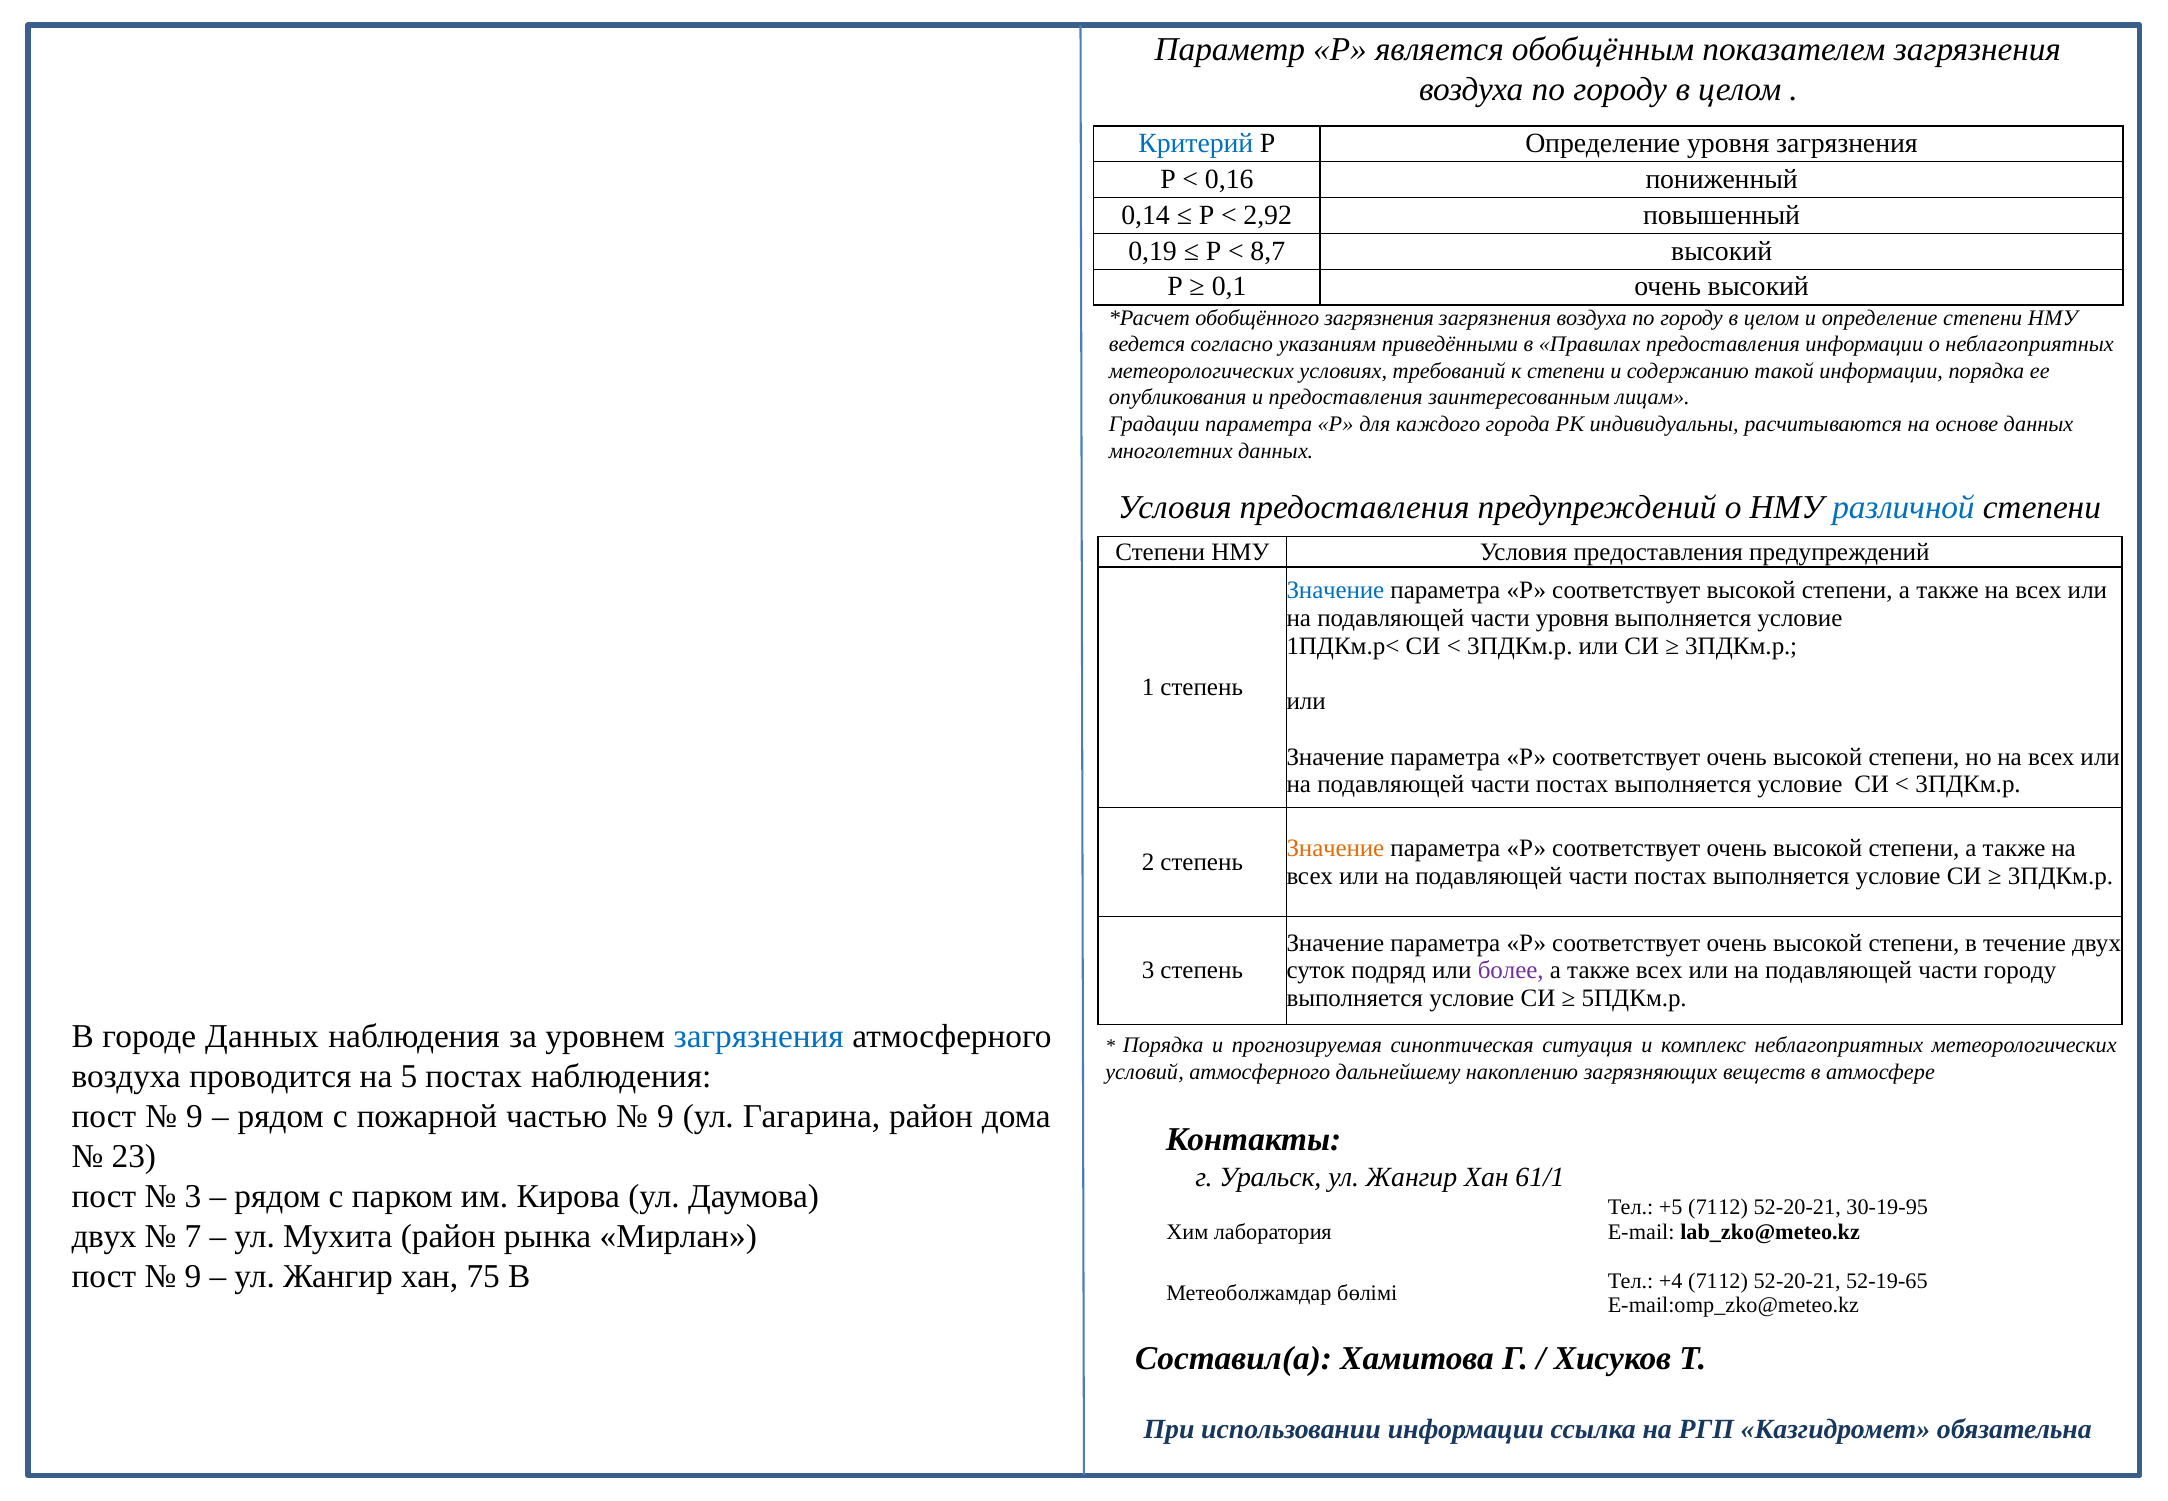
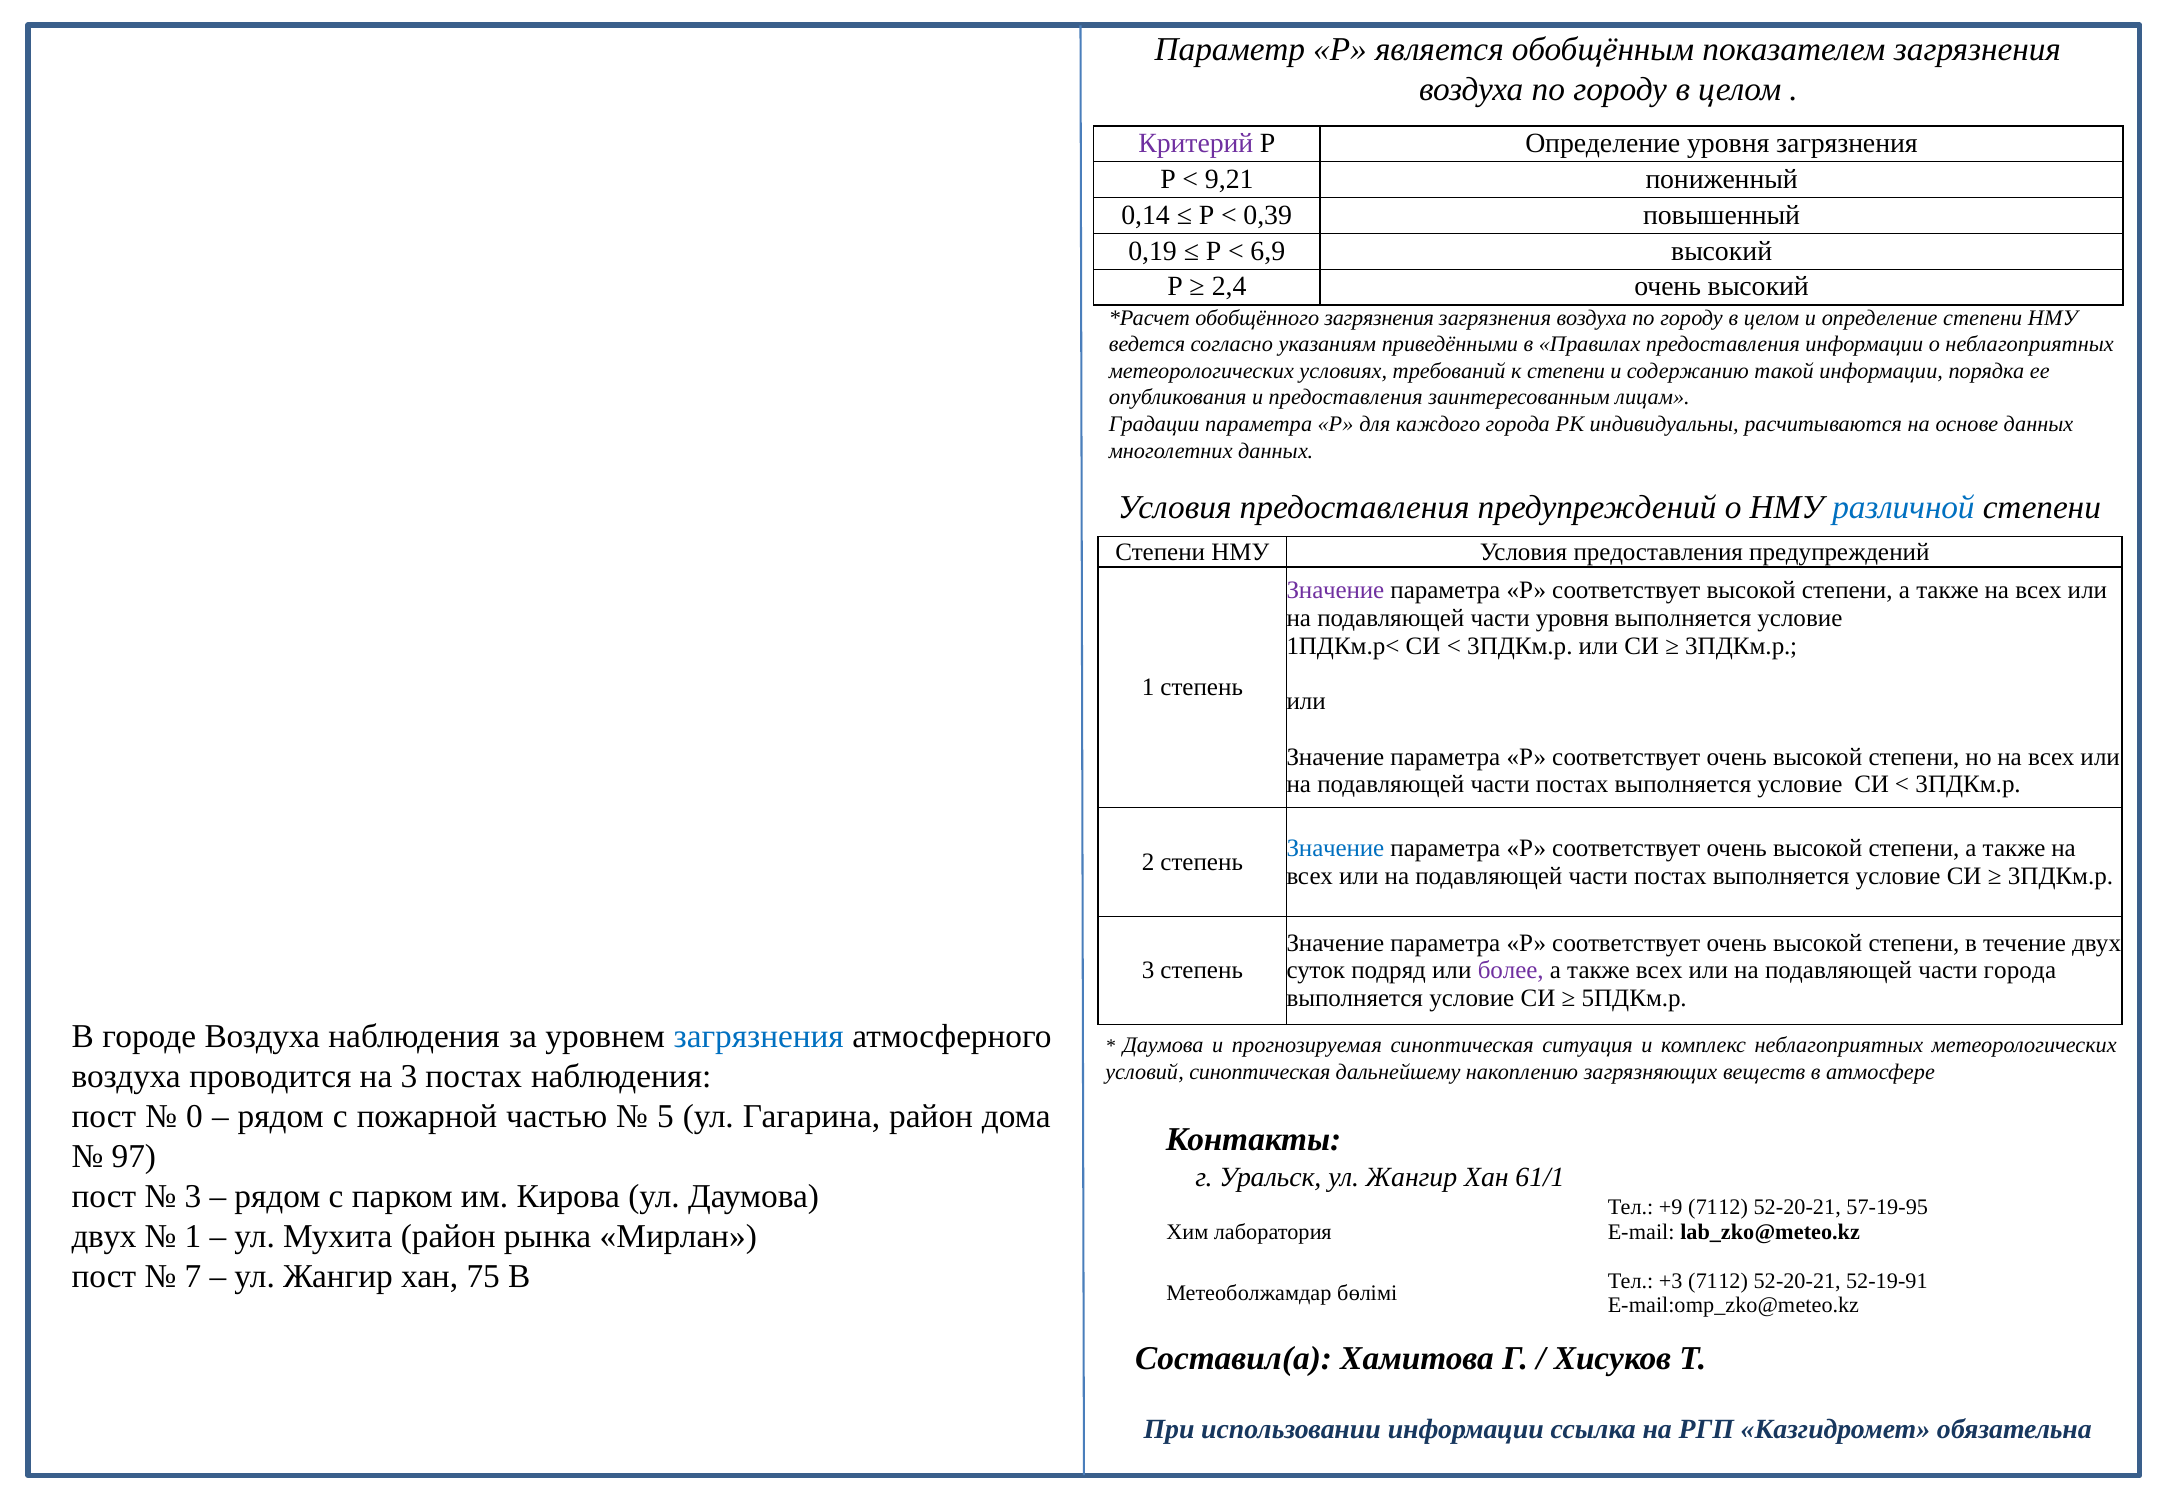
Критерий colour: blue -> purple (1196, 144)
0,16: 0,16 -> 9,21 (1229, 179)
2,92: 2,92 -> 0,39 (1268, 215)
8,7: 8,7 -> 6,9 (1268, 251)
0,1: 0,1 -> 2,4 (1229, 287)
Значение colour: blue -> purple (1335, 591)
Значение colour: orange -> blue (1335, 848)
части городу: городу -> города (2020, 971)
городе Данных: Данных -> Воздуха (262, 1036)
Порядка: Порядка -> Даумова (1163, 1045)
на 5: 5 -> 3 (409, 1076)
условий атмосферного: атмосферного -> синоптическая (1260, 1072)
9: 9 -> 0 (195, 1116)
9: 9 -> 5 (665, 1116)
23: 23 -> 97 (134, 1156)
+5: +5 -> +9 (1671, 1207)
30-19-95: 30-19-95 -> 57-19-95 (1887, 1207)
7: 7 -> 1 (193, 1236)
9: 9 -> 7 (193, 1276)
+4: +4 -> +3 (1671, 1281)
52-19-65: 52-19-65 -> 52-19-91 (1887, 1281)
